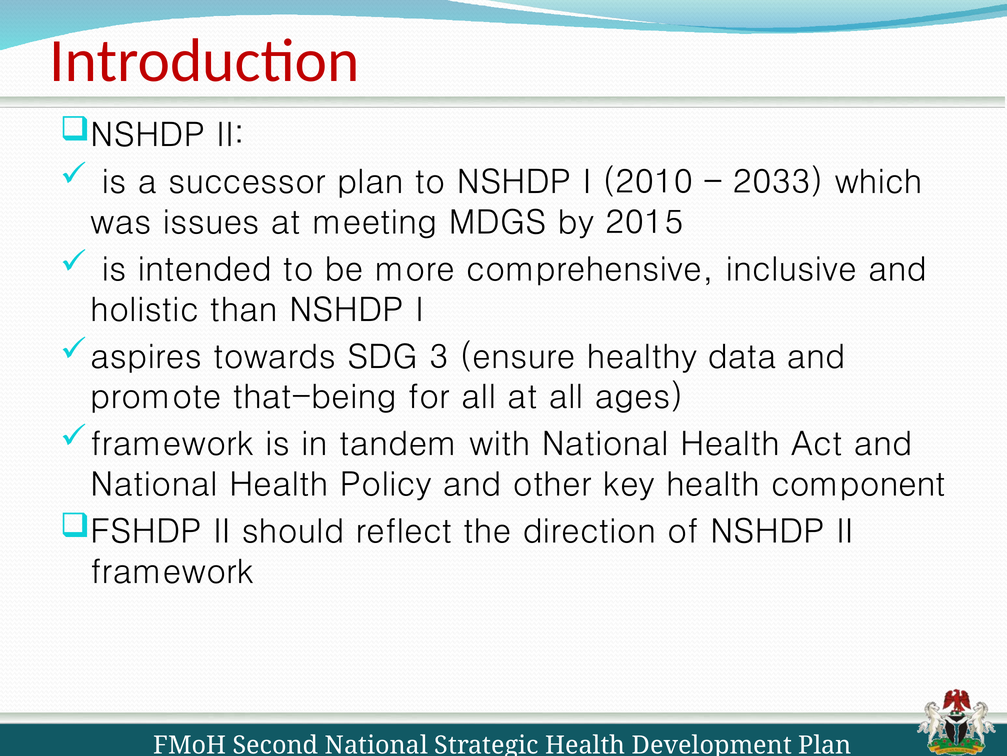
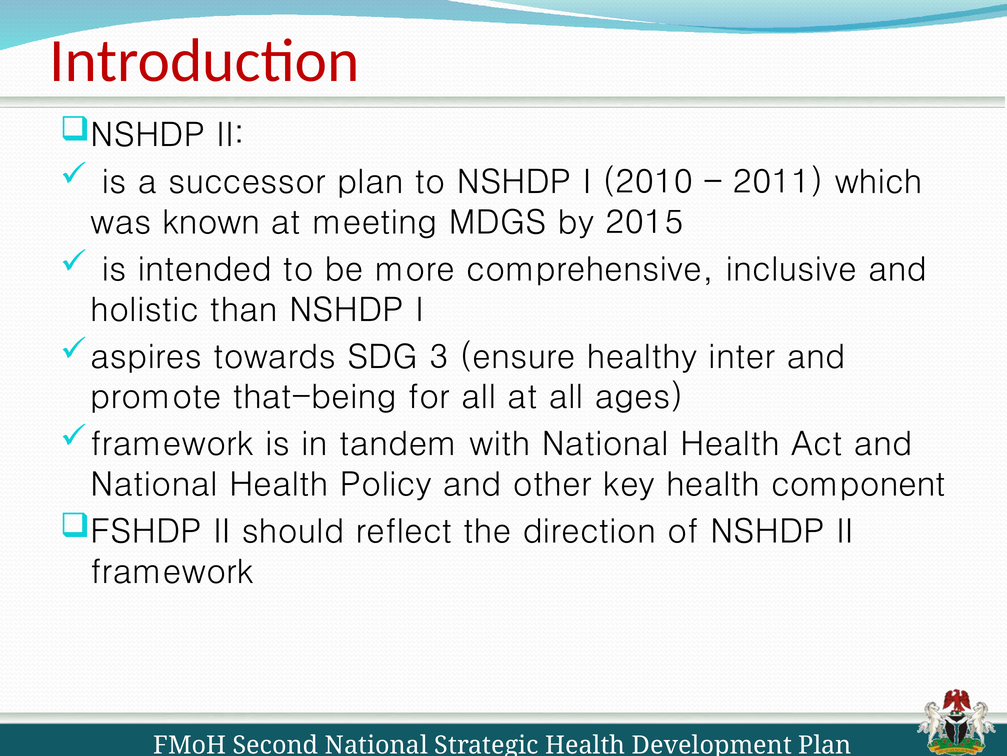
2033: 2033 -> 2011 (778, 182)
issues: issues -> known (211, 222)
data: data -> inter (742, 357)
